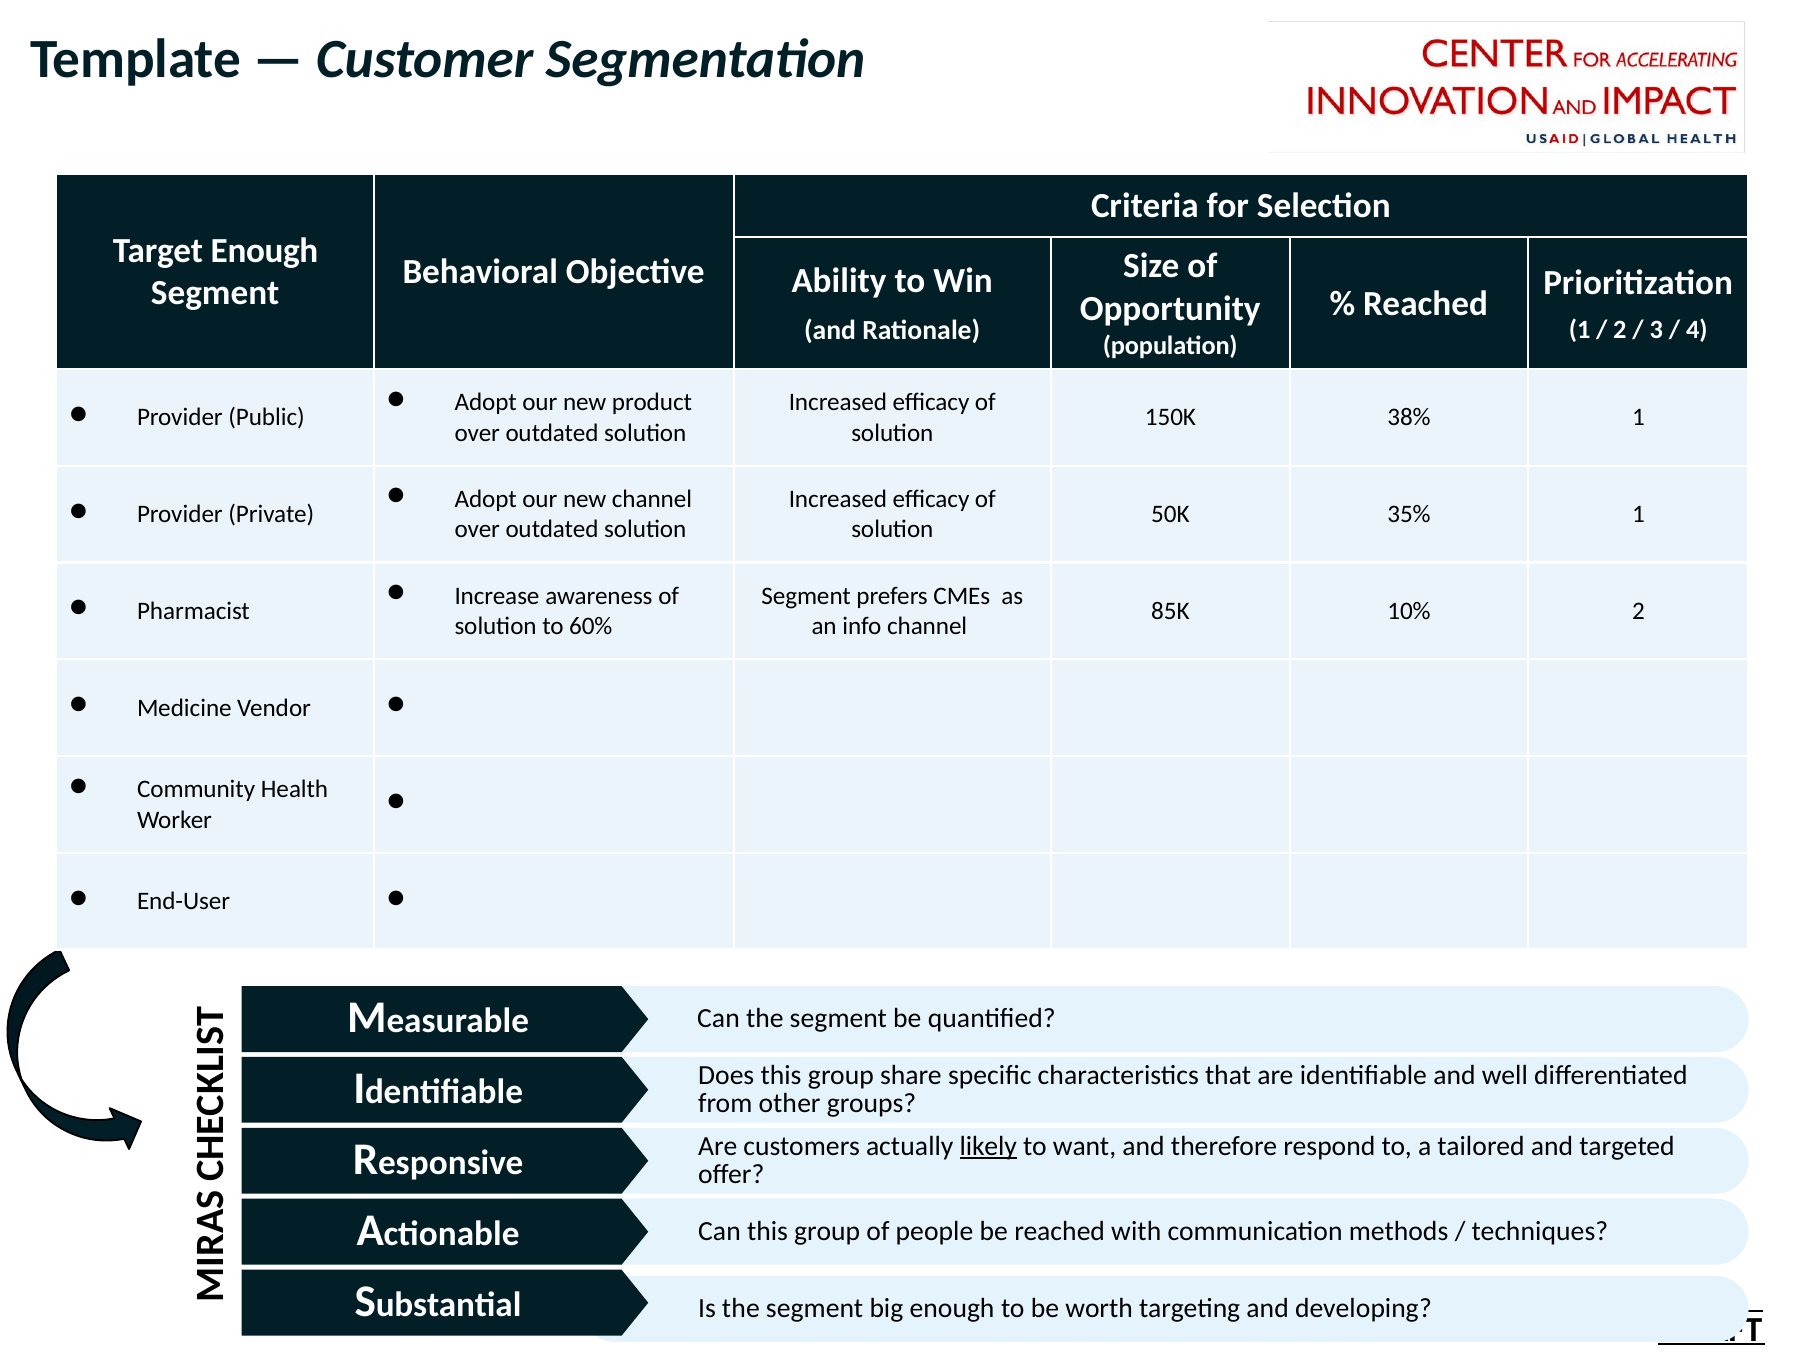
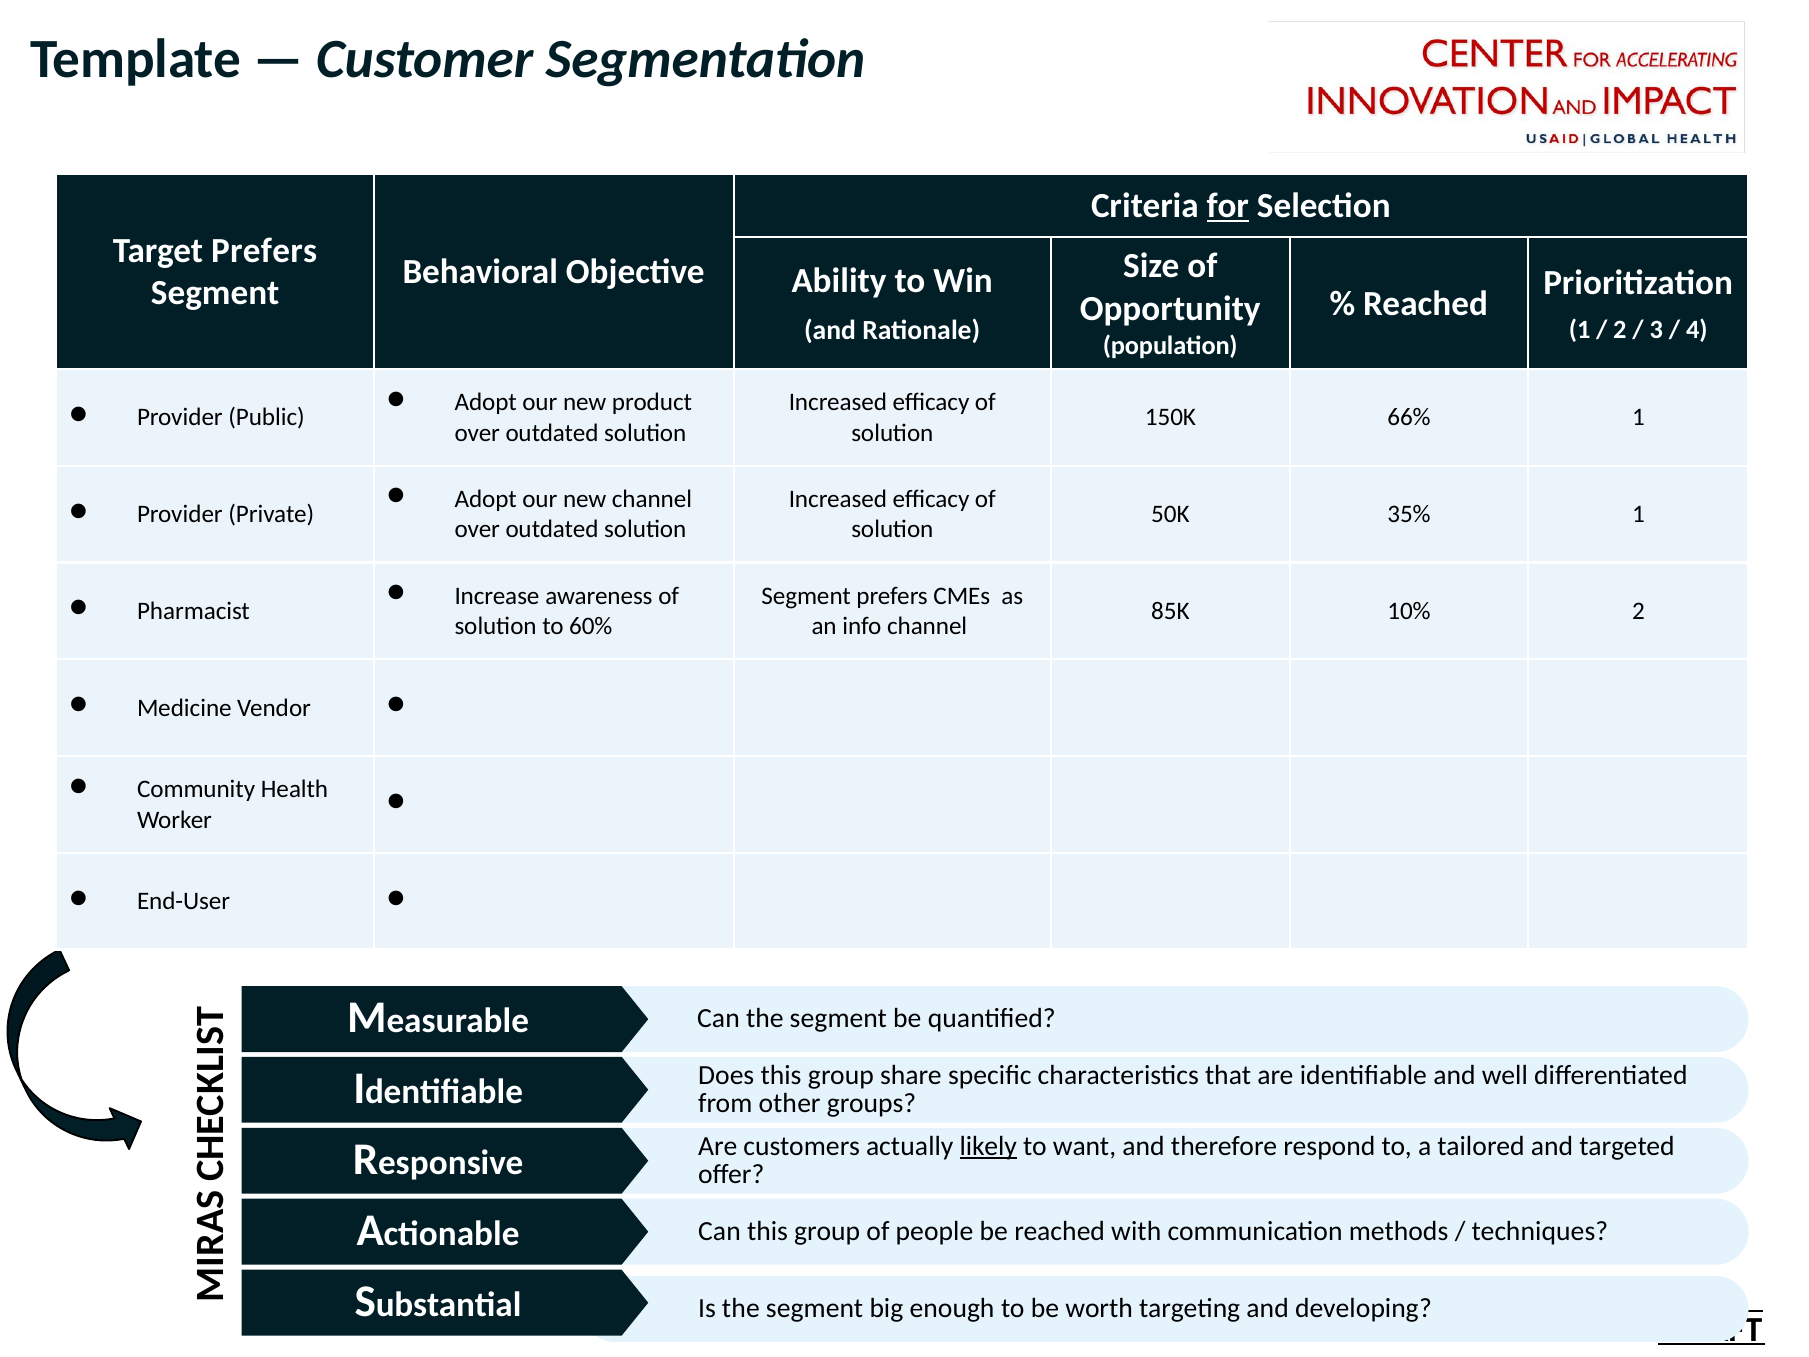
for underline: none -> present (1228, 206)
Target Enough: Enough -> Prefers (264, 250)
38%: 38% -> 66% (1409, 418)
